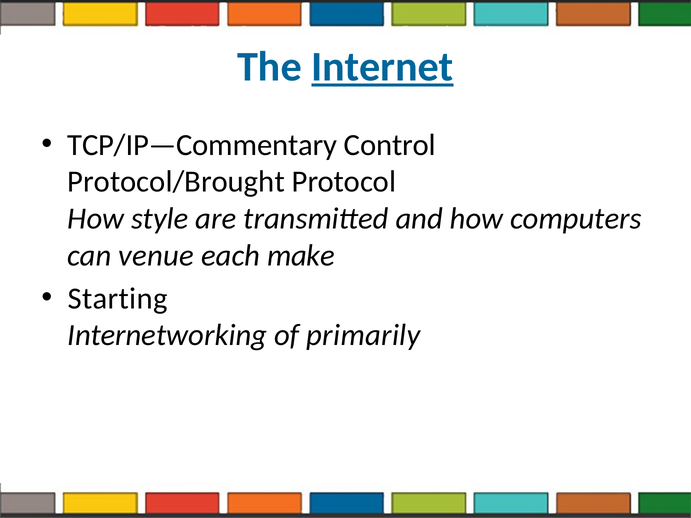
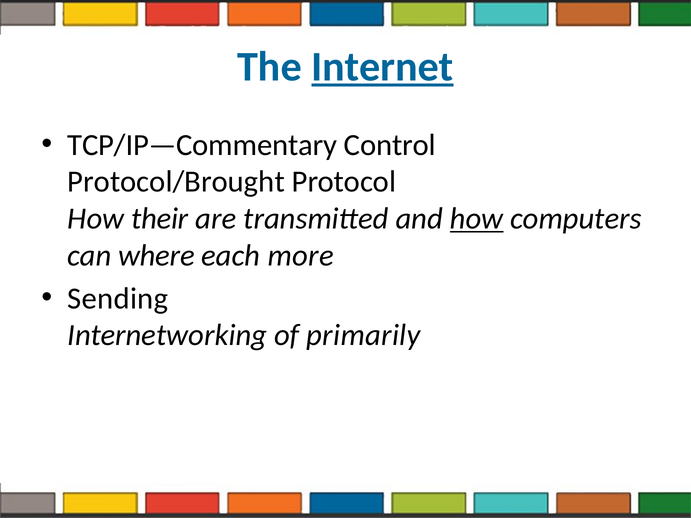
style: style -> their (160, 219)
how underline: none -> present (477, 219)
venue: venue -> where (157, 256)
make: make -> more (301, 256)
Starting: Starting -> Sending (118, 299)
